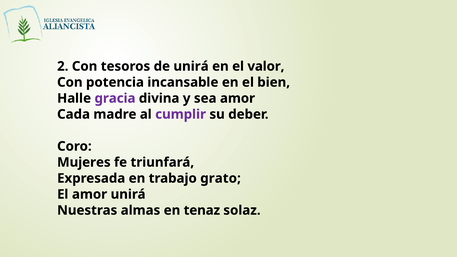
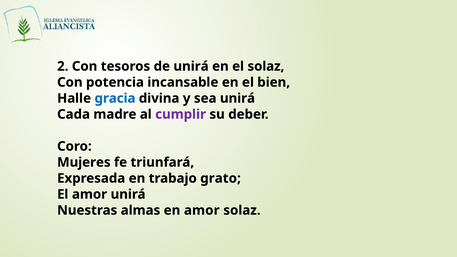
el valor: valor -> solaz (266, 66)
gracia colour: purple -> blue (115, 98)
sea amor: amor -> unirá (237, 98)
en tenaz: tenaz -> amor (202, 210)
